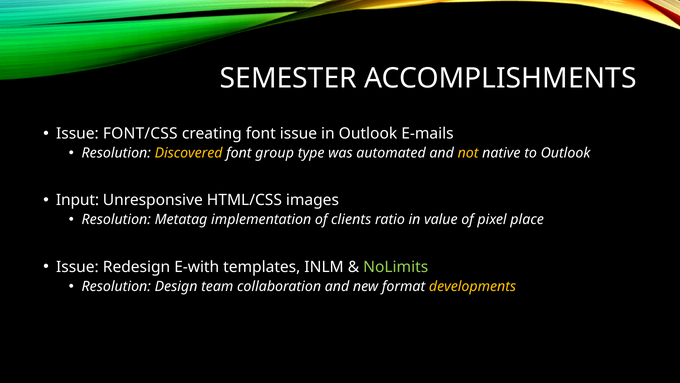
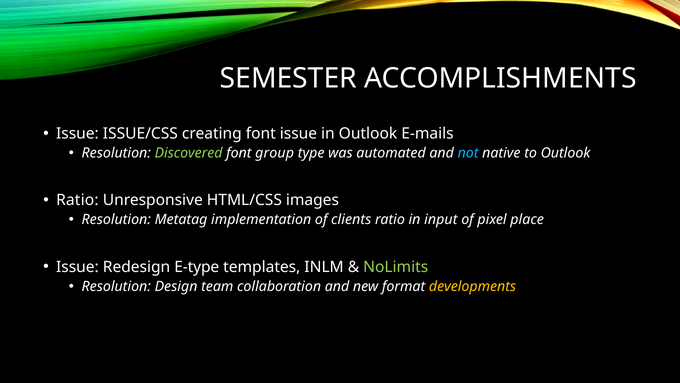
FONT/CSS: FONT/CSS -> ISSUE/CSS (140, 133)
Discovered colour: yellow -> light green (189, 153)
not colour: yellow -> light blue (468, 153)
Input: Input -> Ratio (77, 200)
value: value -> input (441, 220)
E-with: E-with -> E-type (197, 267)
